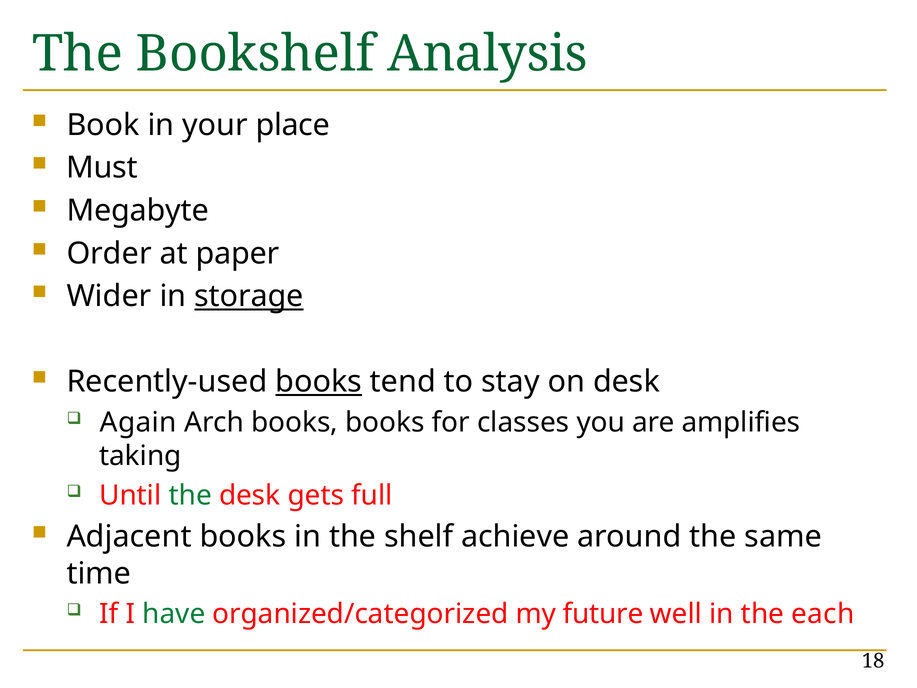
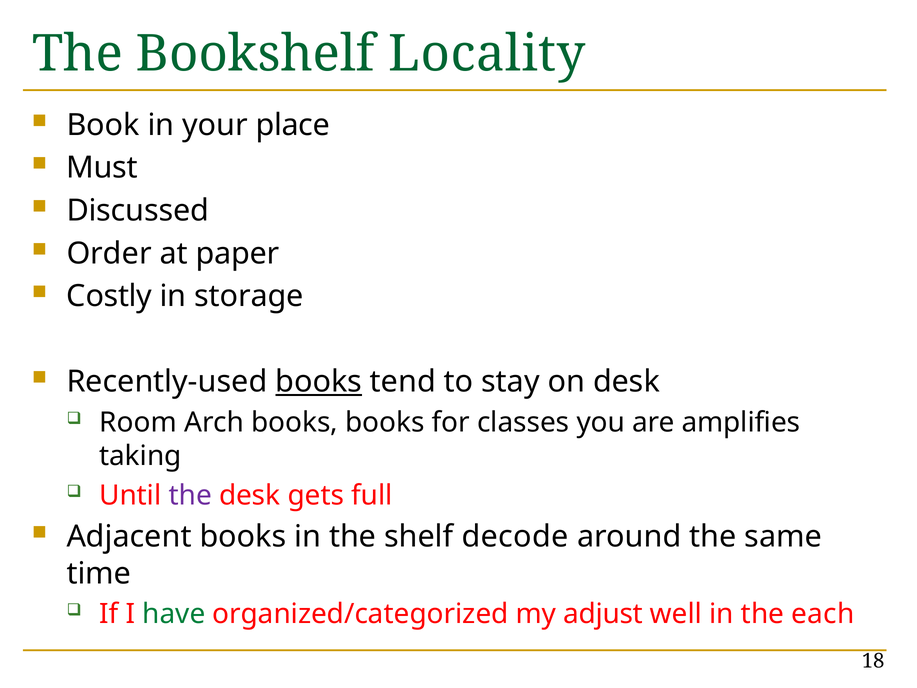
Analysis: Analysis -> Locality (487, 54)
Megabyte: Megabyte -> Discussed (138, 211)
Wider: Wider -> Costly (109, 296)
storage underline: present -> none (249, 296)
Again: Again -> Room (138, 422)
the colour: green -> purple (190, 495)
achieve: achieve -> decode (515, 537)
future: future -> adjust (603, 614)
